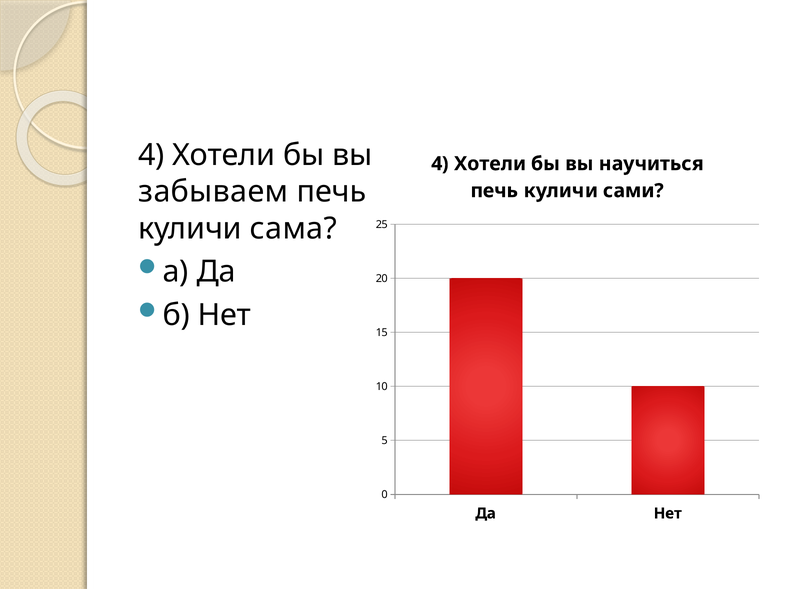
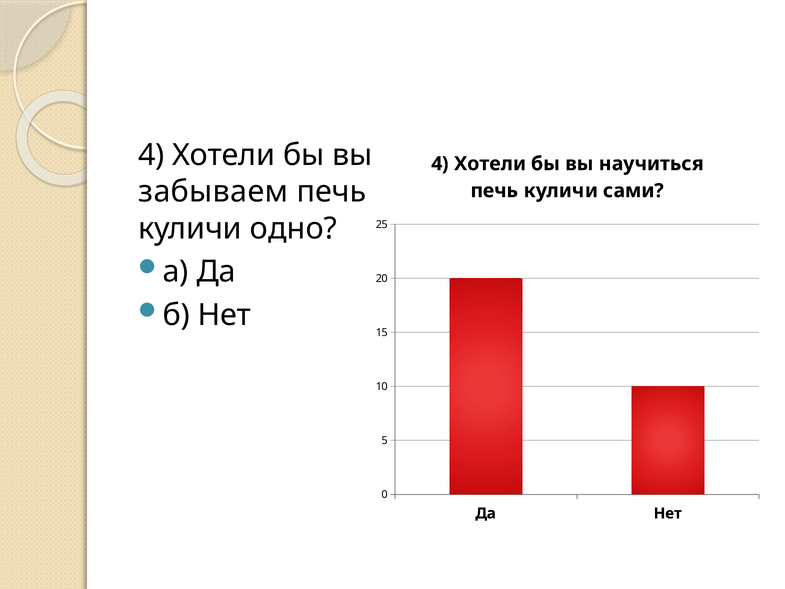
сама: сама -> одно (293, 228)
